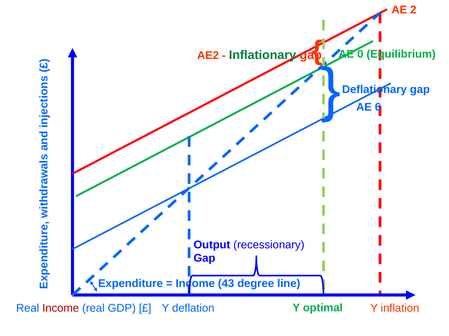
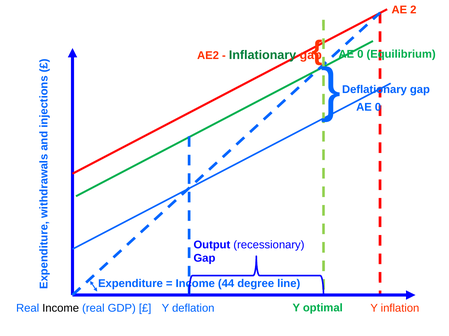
6: 6 -> 0 (378, 107)
43: 43 -> 44 (226, 284)
Income colour: red -> black (61, 309)
